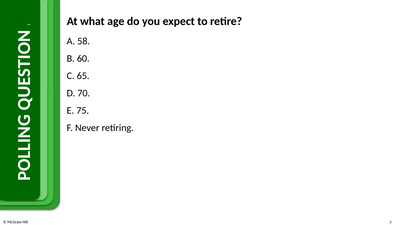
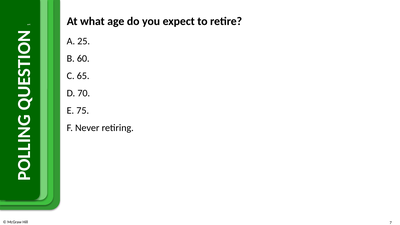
58: 58 -> 25 (84, 41)
